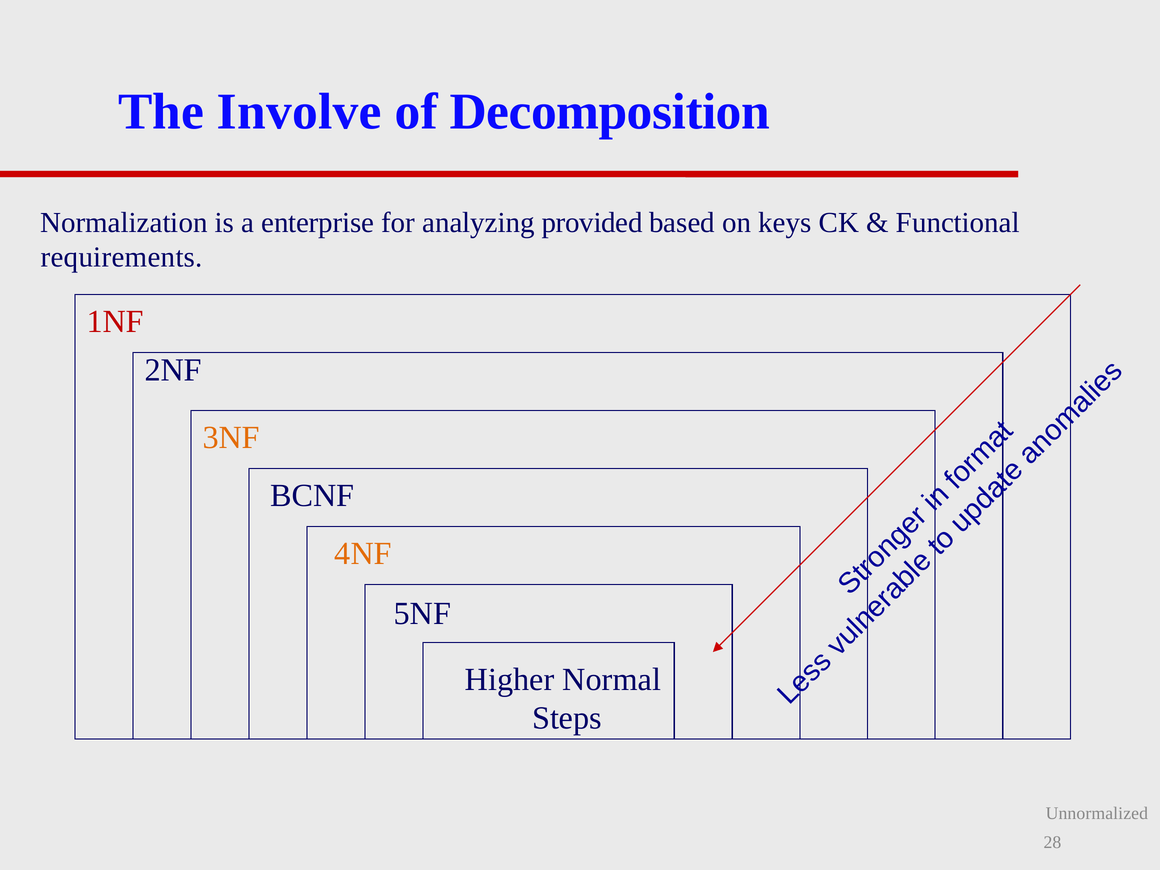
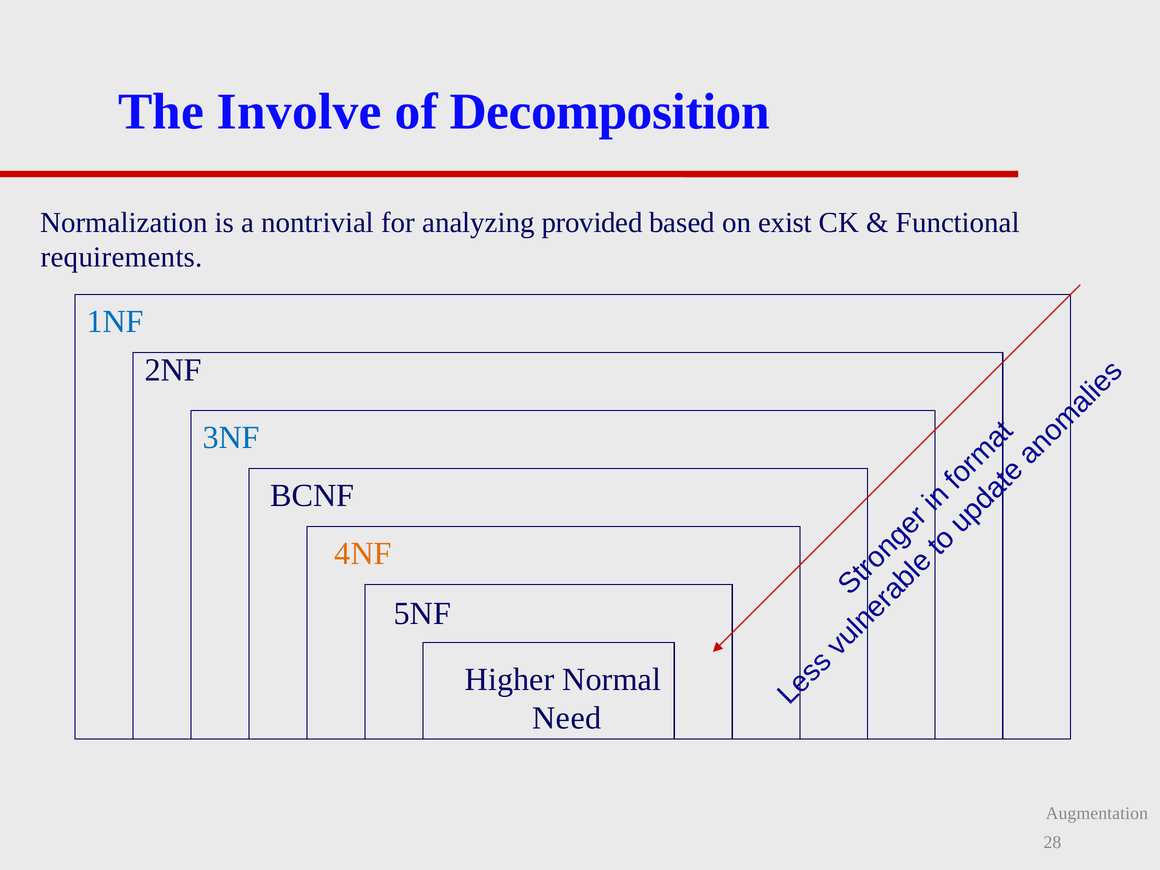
enterprise: enterprise -> nontrivial (318, 222)
keys: keys -> exist (785, 222)
1NF colour: red -> blue (115, 322)
3NF colour: orange -> blue (231, 438)
Steps: Steps -> Need (567, 718)
Unnormalized: Unnormalized -> Augmentation (1097, 813)
